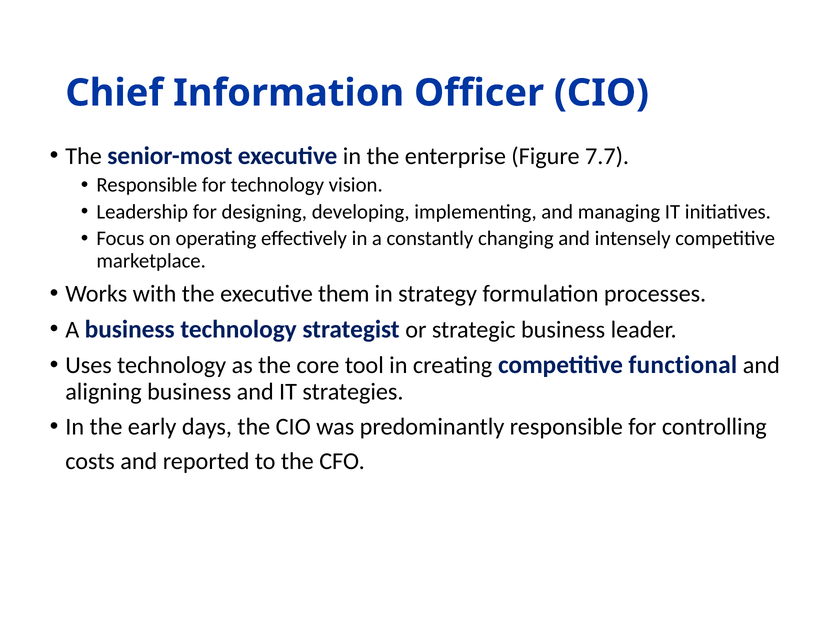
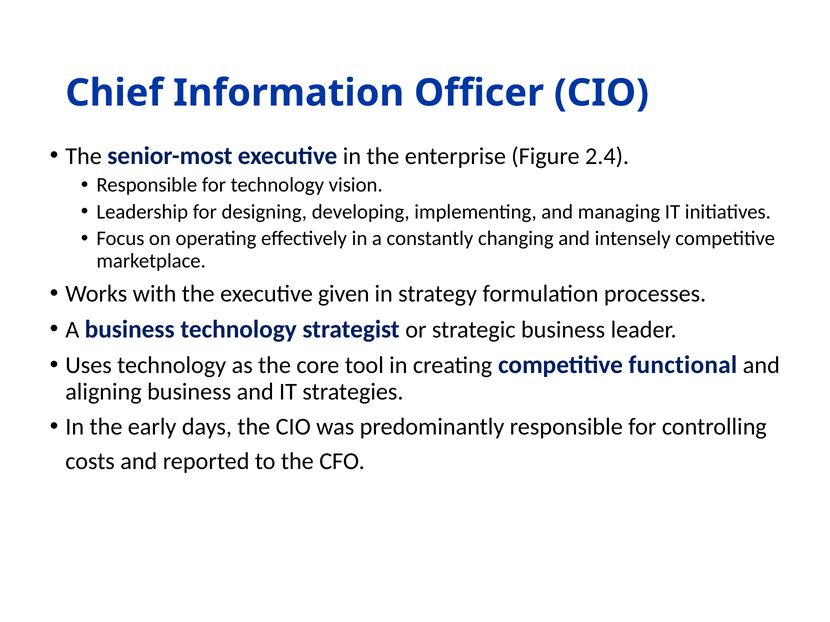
7.7: 7.7 -> 2.4 (607, 156)
them: them -> given (344, 294)
